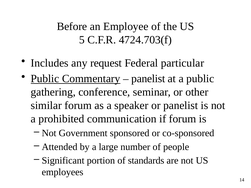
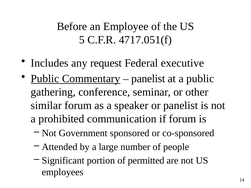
4724.703(f: 4724.703(f -> 4717.051(f (145, 40)
particular: particular -> executive (182, 63)
standards: standards -> permitted (146, 161)
